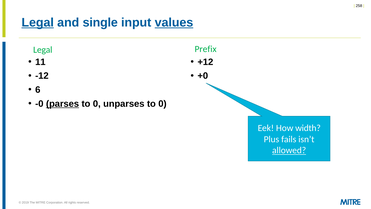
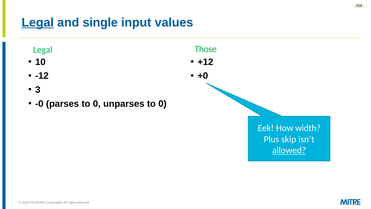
values underline: present -> none (174, 22)
Prefix: Prefix -> Those (206, 49)
11: 11 -> 10 (40, 62)
6: 6 -> 3 (38, 90)
parses underline: present -> none (63, 104)
fails: fails -> skip (289, 139)
